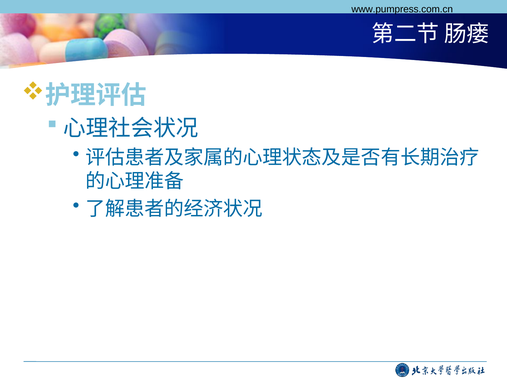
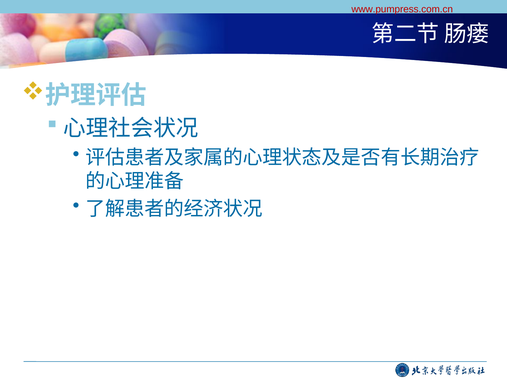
www.pumpress.com.cn colour: black -> red (402, 9)
